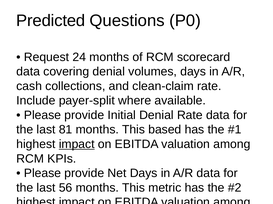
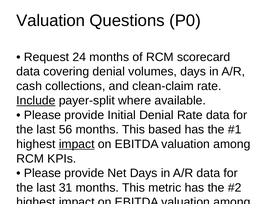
Predicted: Predicted -> Valuation (51, 21)
Include underline: none -> present (36, 101)
81: 81 -> 56 (66, 130)
56: 56 -> 31 (66, 188)
